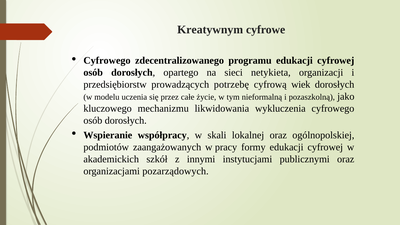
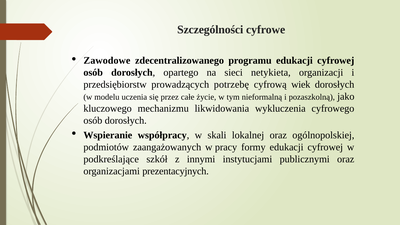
Kreatywnym: Kreatywnym -> Szczególności (210, 30)
Cyfrowego: Cyfrowego -> Zawodowe (107, 61)
akademickich: akademickich -> podkreślające (111, 159)
pozarządowych: pozarządowych -> prezentacyjnych (176, 171)
